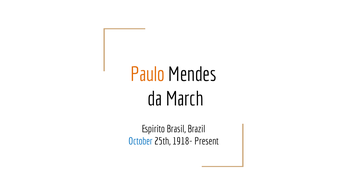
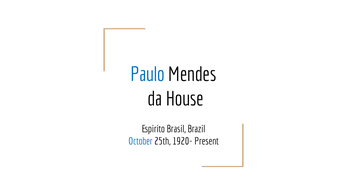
Paulo colour: orange -> blue (147, 75)
March: March -> House (185, 99)
1918-: 1918- -> 1920- (183, 141)
